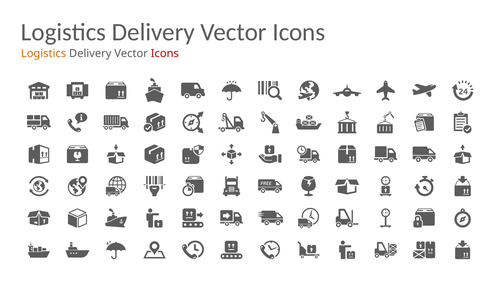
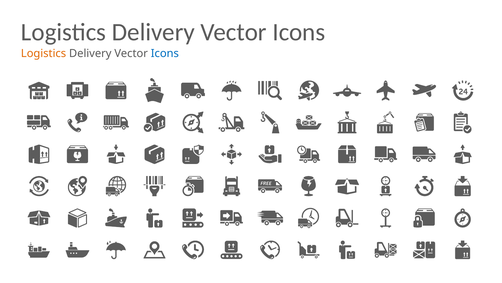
Icons colour: red -> blue (165, 53)
